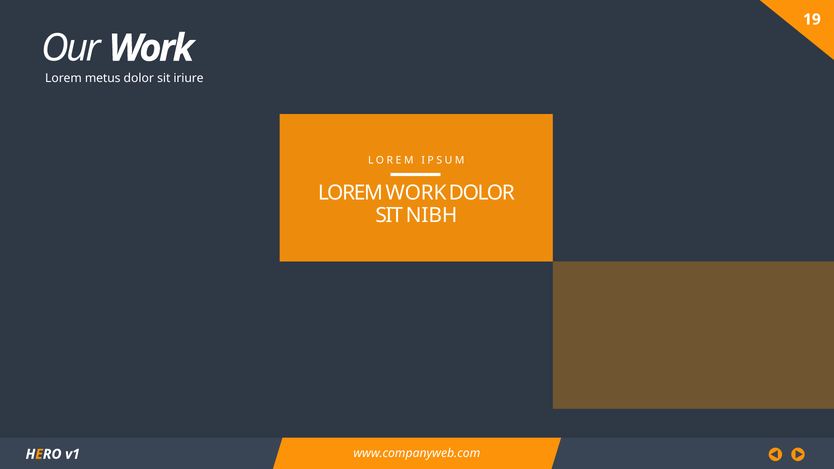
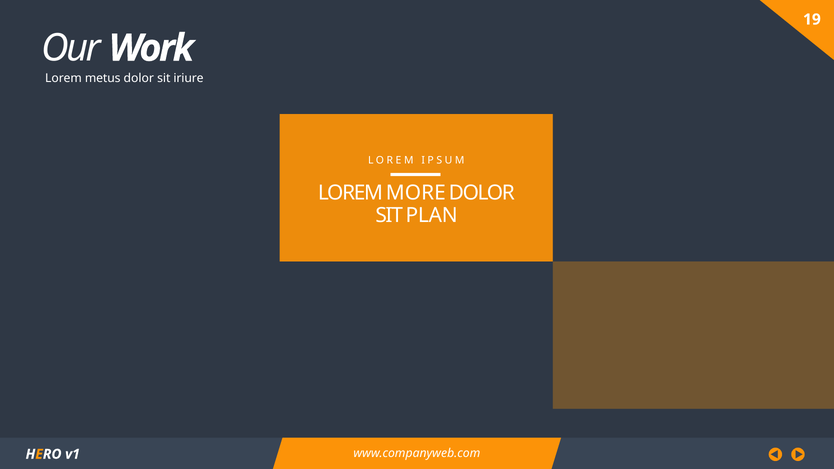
LOREM WORK: WORK -> MORE (416, 193)
NIBH: NIBH -> PLAN (432, 215)
